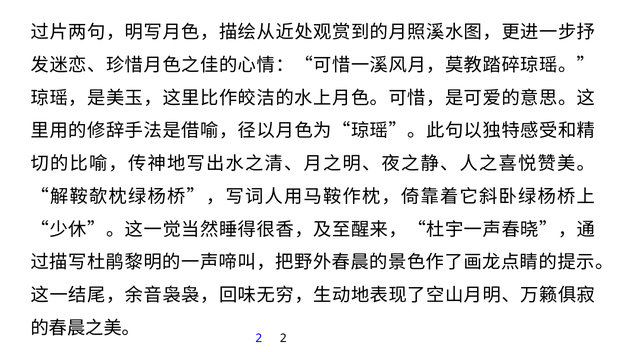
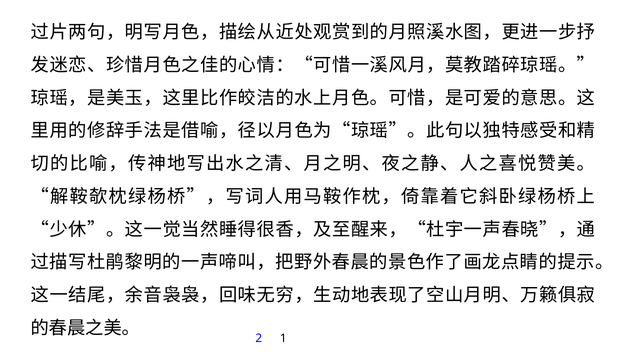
2 2: 2 -> 1 (283, 338)
